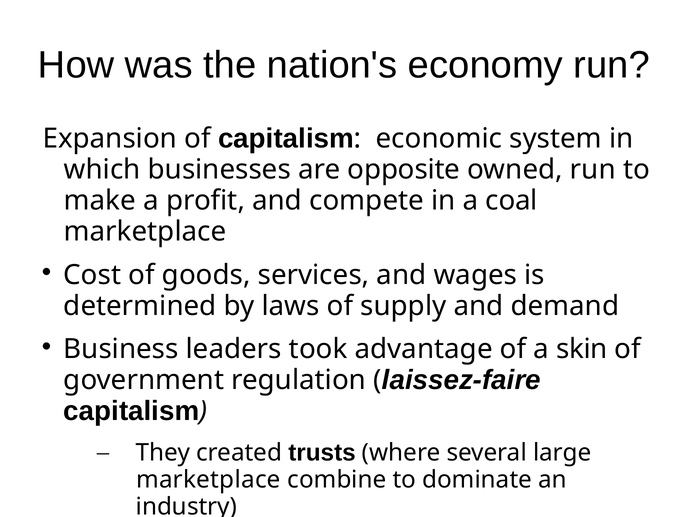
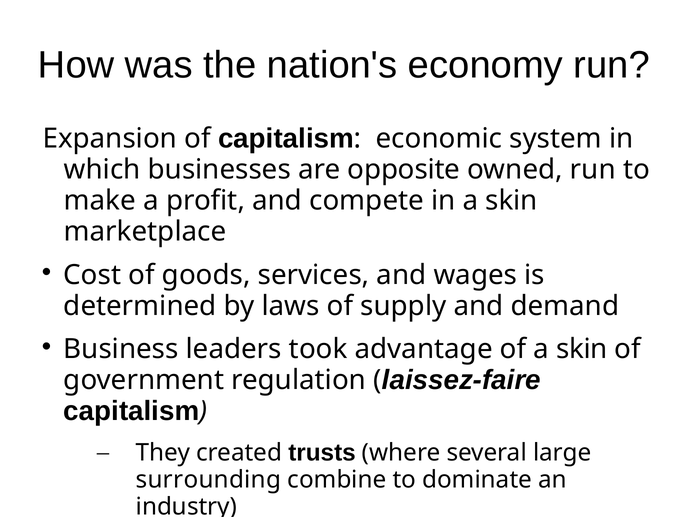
in a coal: coal -> skin (511, 200)
marketplace: marketplace -> surrounding (208, 479)
